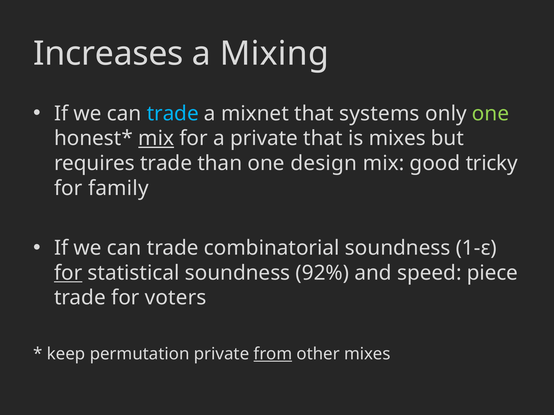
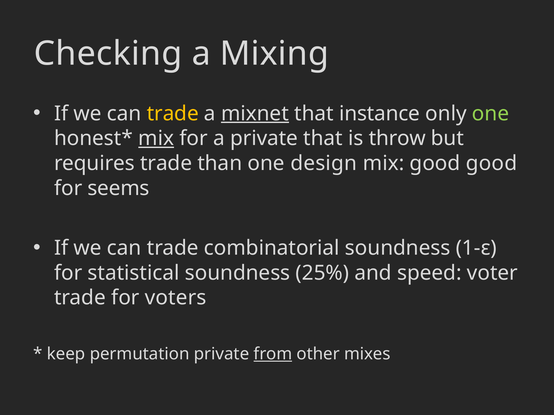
Increases: Increases -> Checking (108, 54)
trade colour: light blue -> yellow (173, 114)
mixnet underline: none -> present (255, 114)
systems: systems -> instance (380, 114)
is mixes: mixes -> throw (397, 139)
good tricky: tricky -> good (492, 164)
family: family -> seems (119, 189)
for underline: present -> none (68, 273)
92%: 92% -> 25% (322, 273)
piece: piece -> voter (492, 273)
